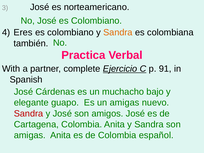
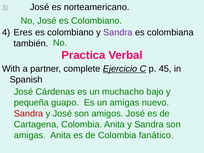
Sandra colour: orange -> purple (118, 32)
91: 91 -> 45 (165, 69)
elegante: elegante -> pequeña (31, 103)
español: español -> fanático (156, 135)
